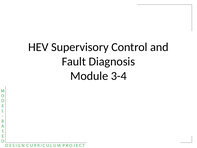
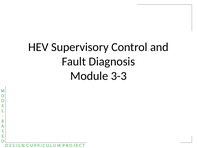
3-4: 3-4 -> 3-3 (119, 76)
